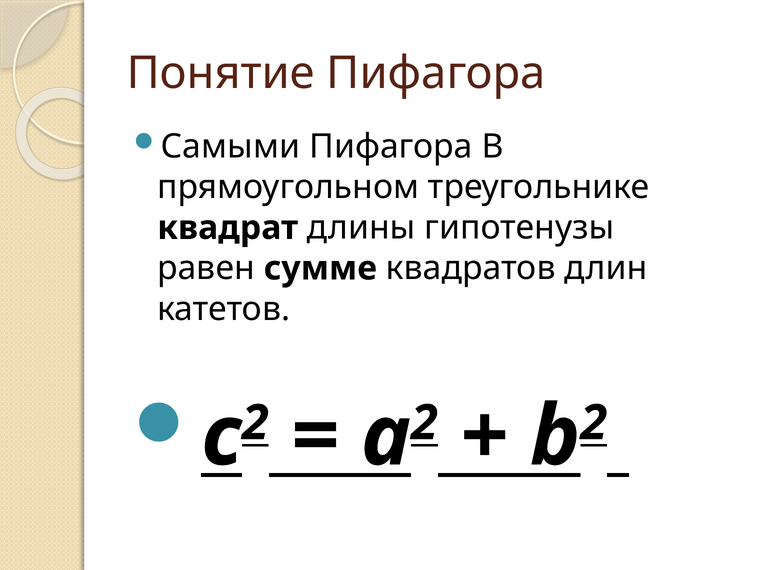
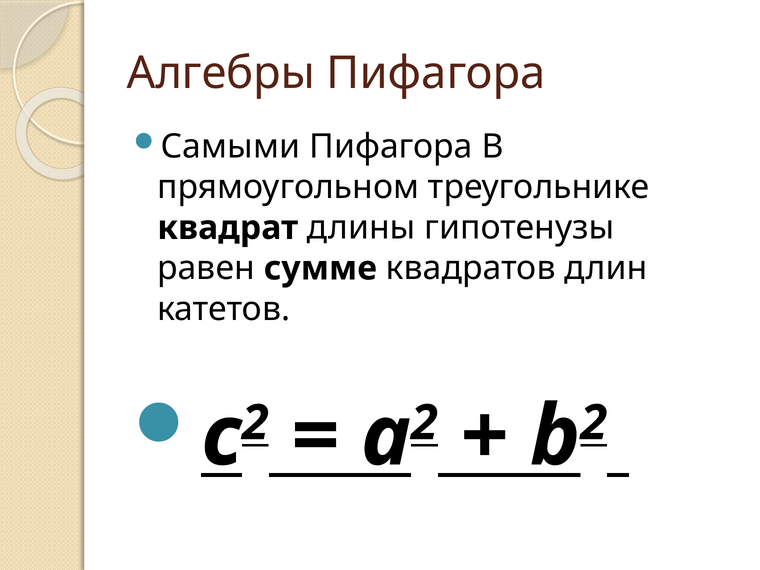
Понятие: Понятие -> Алгебры (221, 73)
